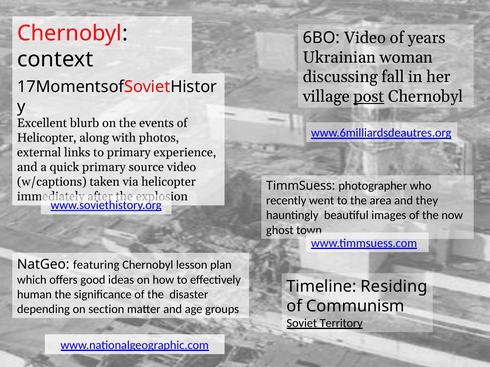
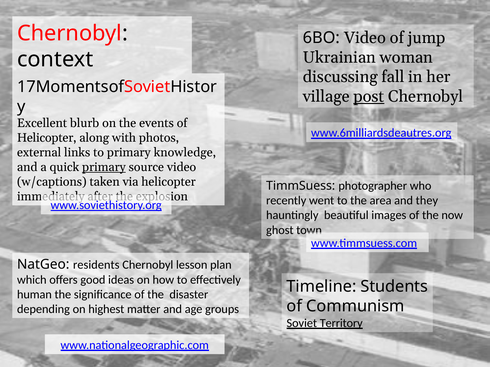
years: years -> jump (427, 38)
experience: experience -> knowledge (185, 153)
primary underline: none -> present (104, 167)
featuring: featuring -> residents (96, 265)
Residing: Residing -> Students (394, 287)
section: section -> highest (106, 310)
